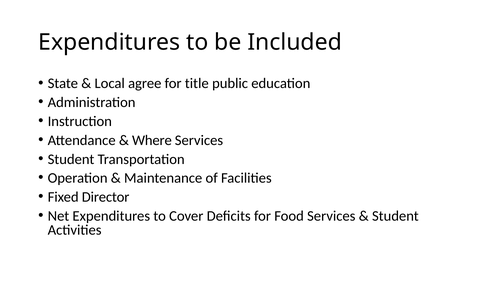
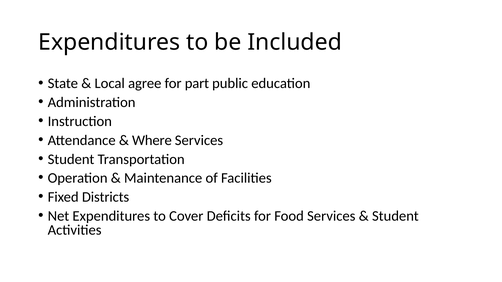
title: title -> part (197, 84)
Director: Director -> Districts (106, 197)
